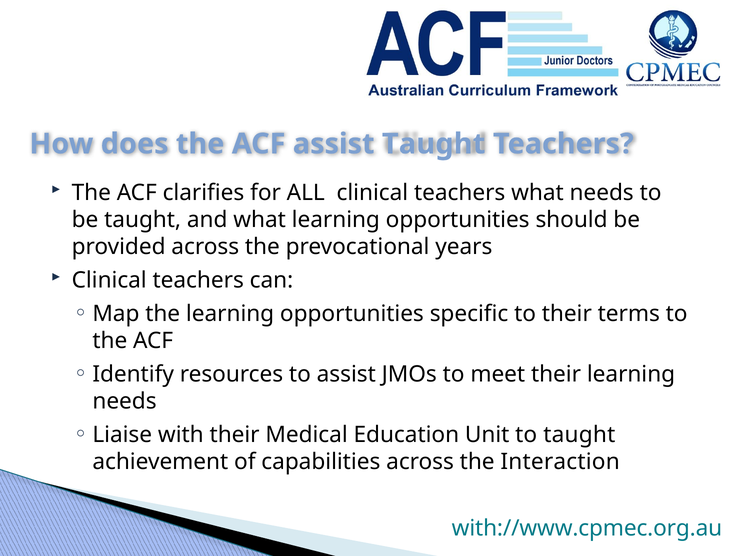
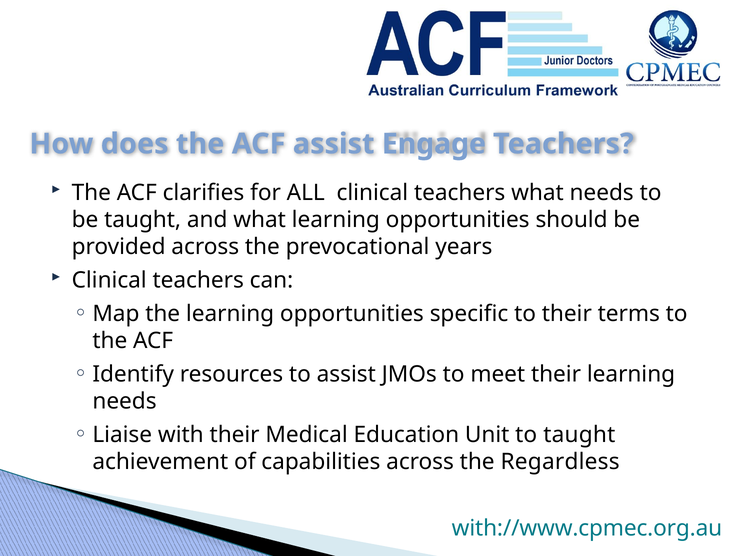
assist Taught: Taught -> Engage (434, 144)
Interaction: Interaction -> Regardless (560, 462)
